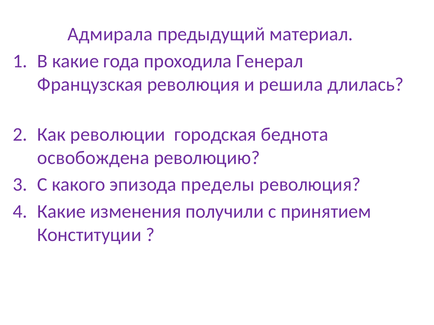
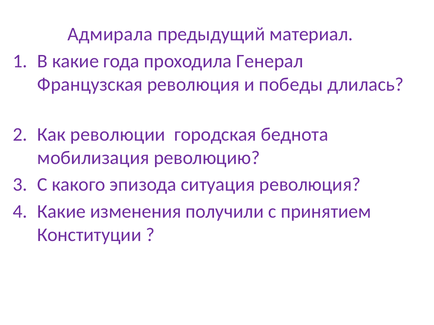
решила: решила -> победы (291, 85)
освобождена: освобождена -> мобилизация (93, 158)
пределы: пределы -> ситуация (218, 185)
